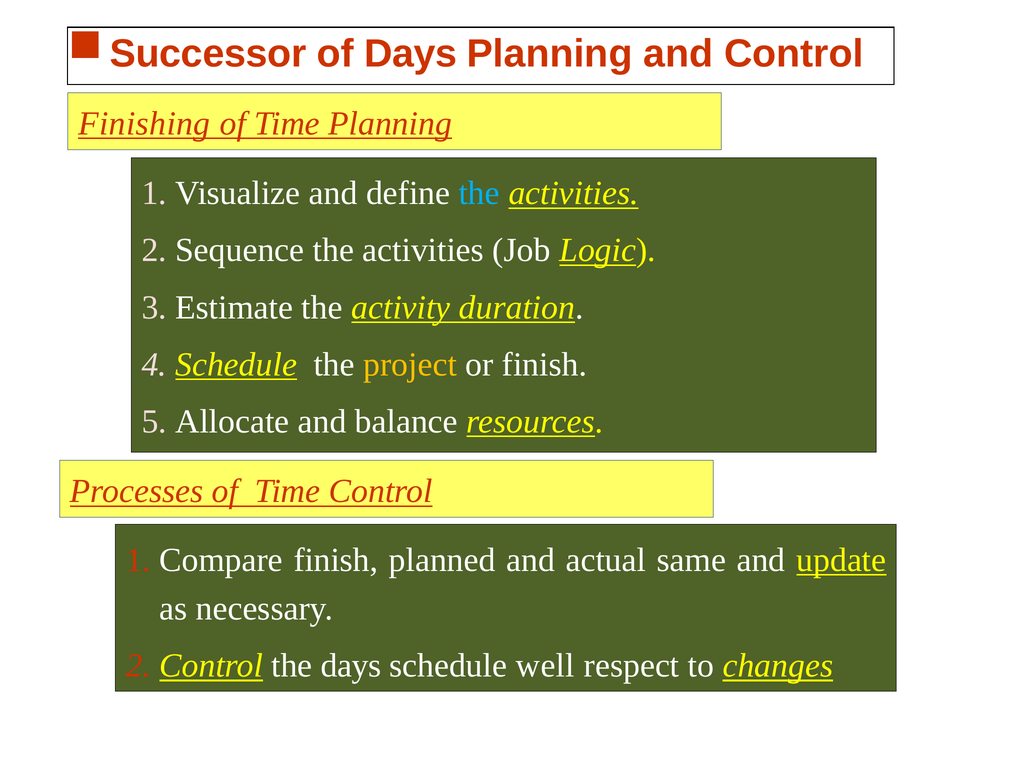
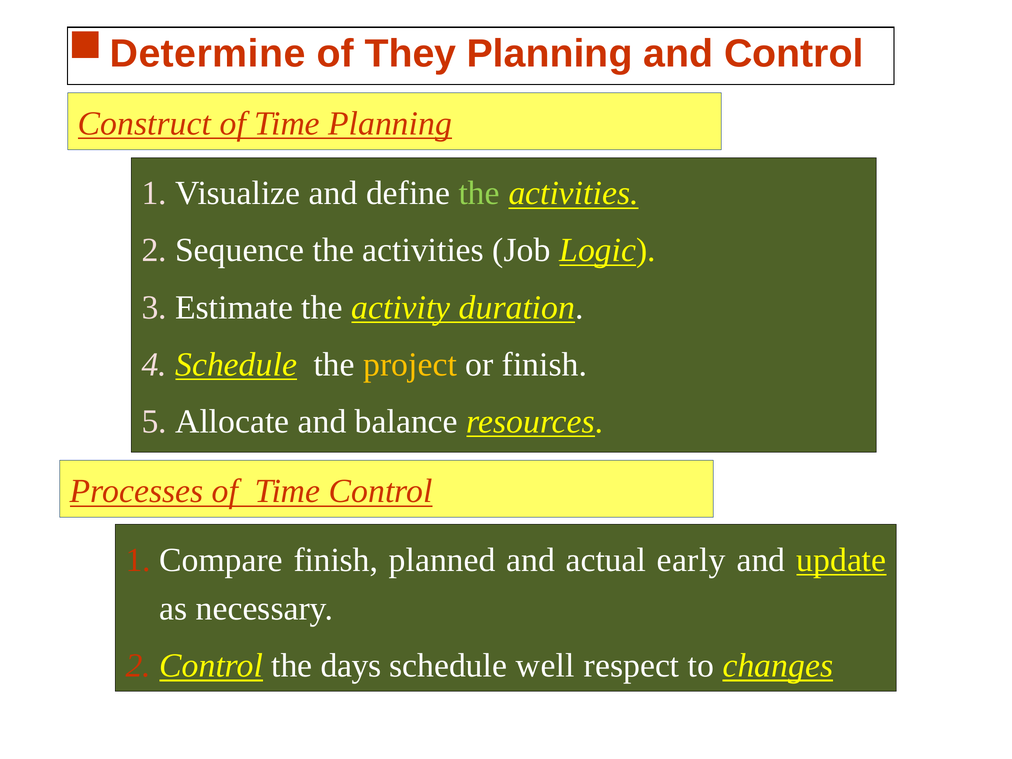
Successor: Successor -> Determine (208, 54)
of Days: Days -> They (411, 54)
Finishing: Finishing -> Construct (144, 123)
the colour: light blue -> light green (479, 193)
same: same -> early (691, 560)
